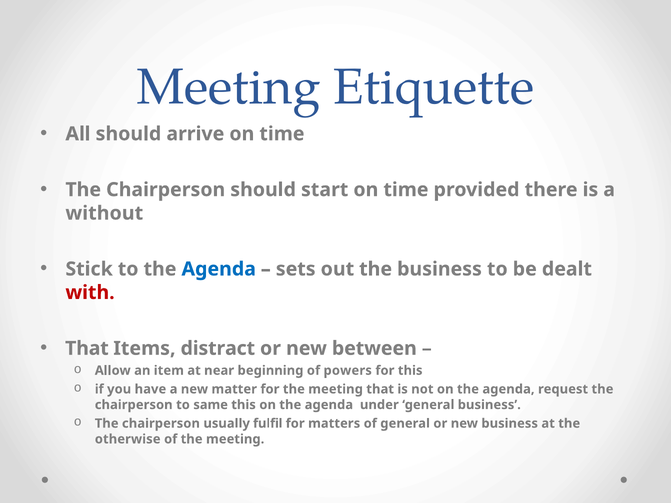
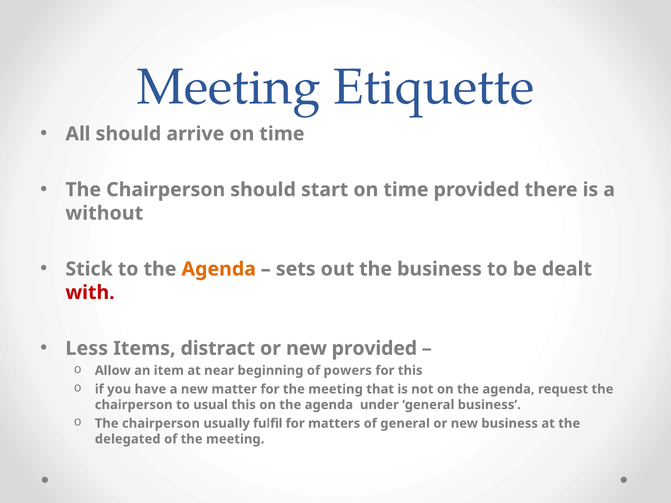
Agenda colour: blue -> orange (219, 269)
That: That -> Less (87, 349)
new between: between -> provided (374, 349)
same: same -> usual (211, 405)
otherwise: otherwise -> delegated (128, 439)
